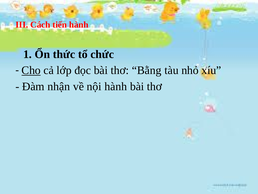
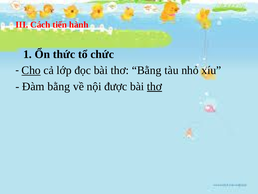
Đàm nhận: nhận -> bằng (59, 86)
nội hành: hành -> được (116, 86)
thơ underline: none -> present (154, 86)
